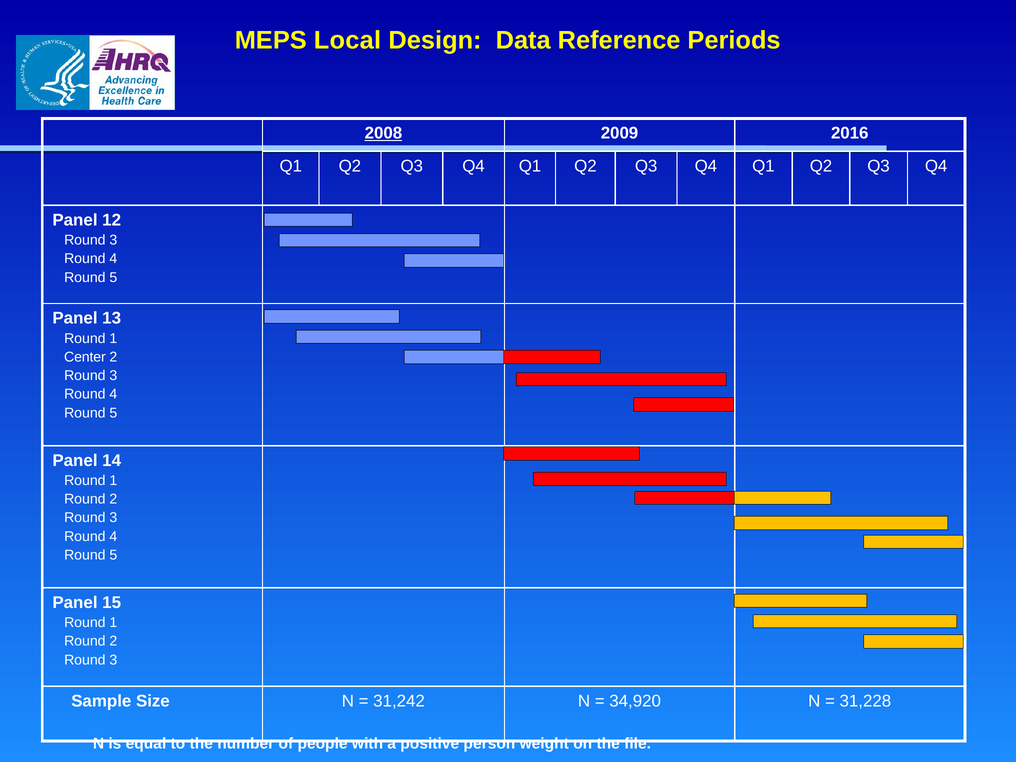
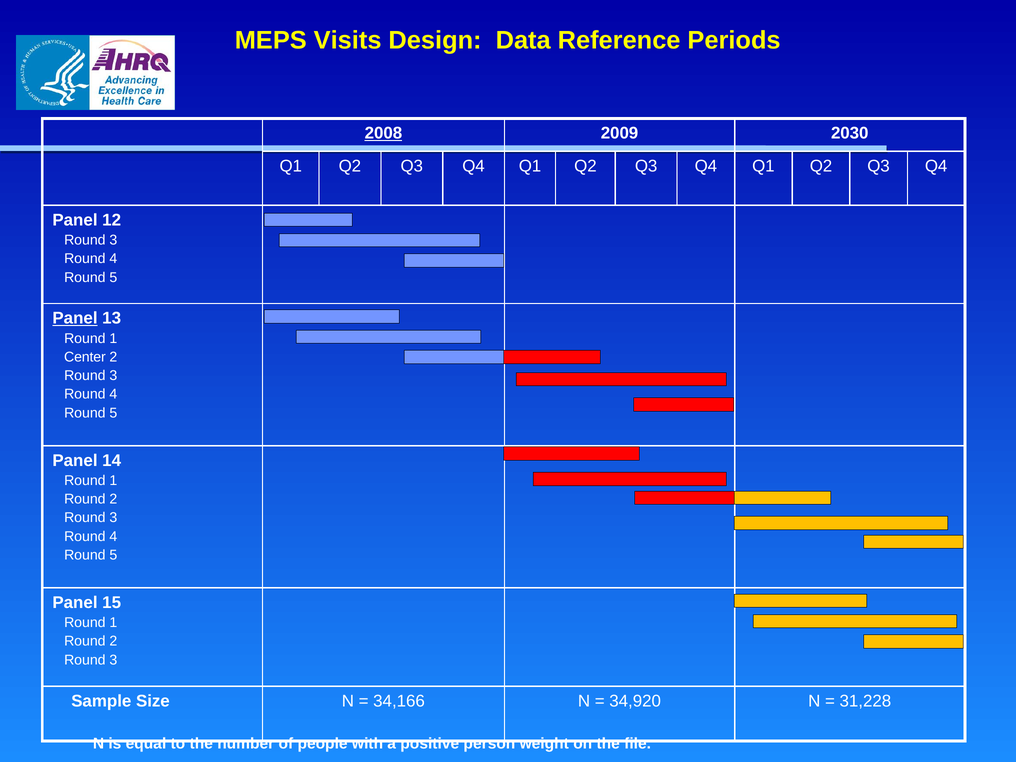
Local: Local -> Visits (348, 40)
2016: 2016 -> 2030 (850, 133)
Panel underline: none -> present (75, 318)
31,242: 31,242 -> 34,166 (399, 701)
